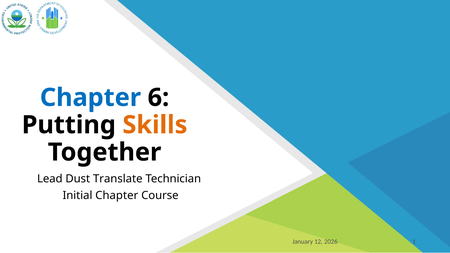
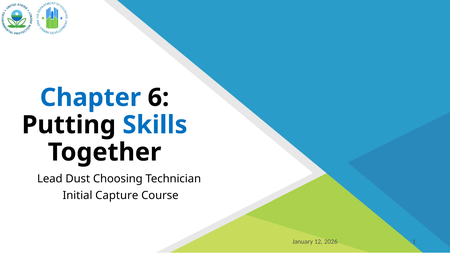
Skills colour: orange -> blue (155, 125)
Translate: Translate -> Choosing (118, 179)
Initial Chapter: Chapter -> Capture (117, 196)
